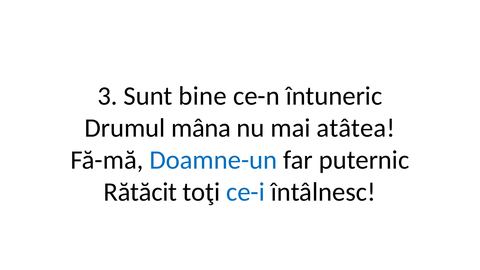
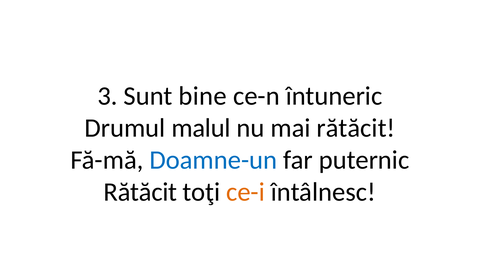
mâna: mâna -> malul (201, 128)
mai atâtea: atâtea -> rătăcit (356, 128)
ce-i colour: blue -> orange (245, 192)
